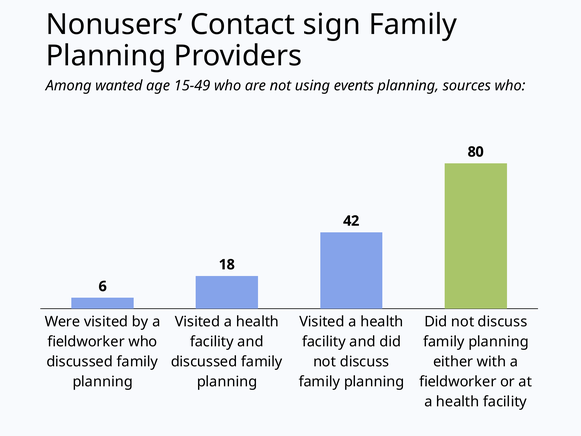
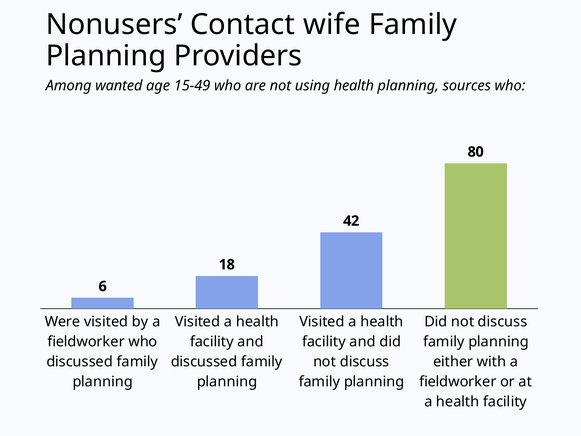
sign: sign -> wife (332, 25)
using events: events -> health (354, 86)
